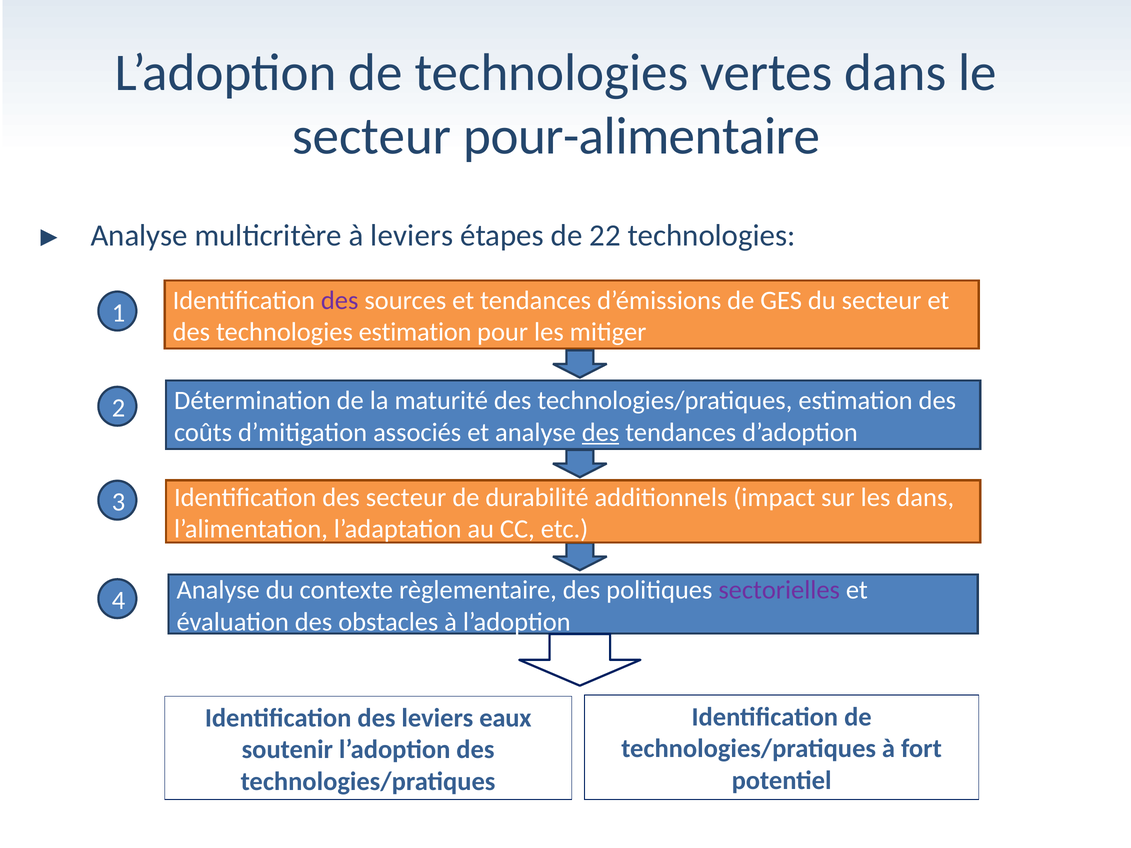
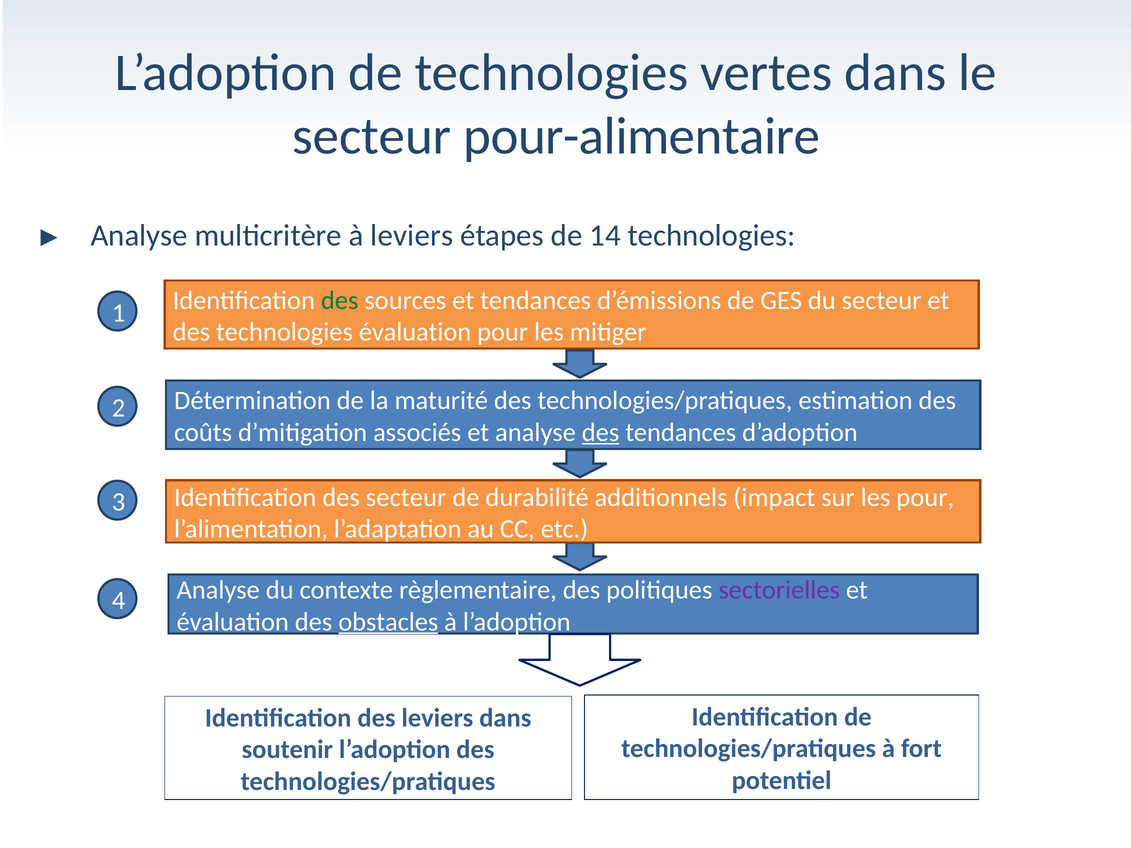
22: 22 -> 14 (605, 236)
des colour: purple -> green (340, 300)
technologies estimation: estimation -> évaluation (415, 332)
les dans: dans -> pour (925, 498)
obstacles underline: none -> present (388, 622)
leviers eaux: eaux -> dans (505, 718)
